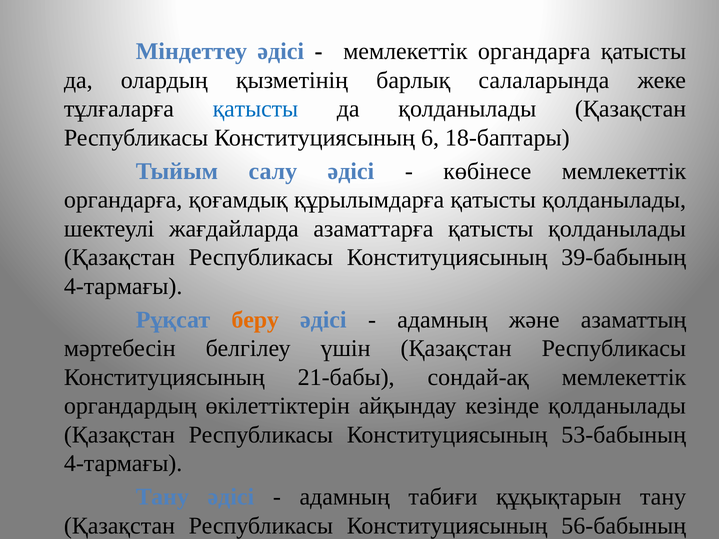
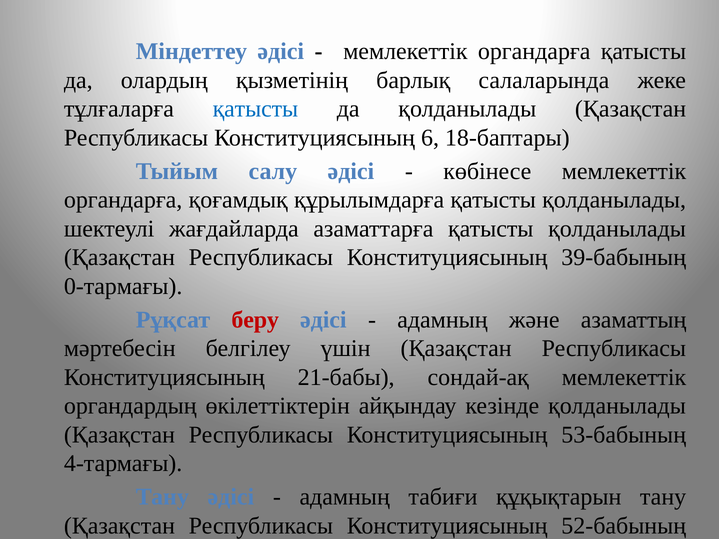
4-тармағы: 4-тармағы -> 0-тармағы (123, 286)
беру colour: orange -> red (255, 320)
56-бабының: 56-бабының -> 52-бабының (624, 526)
